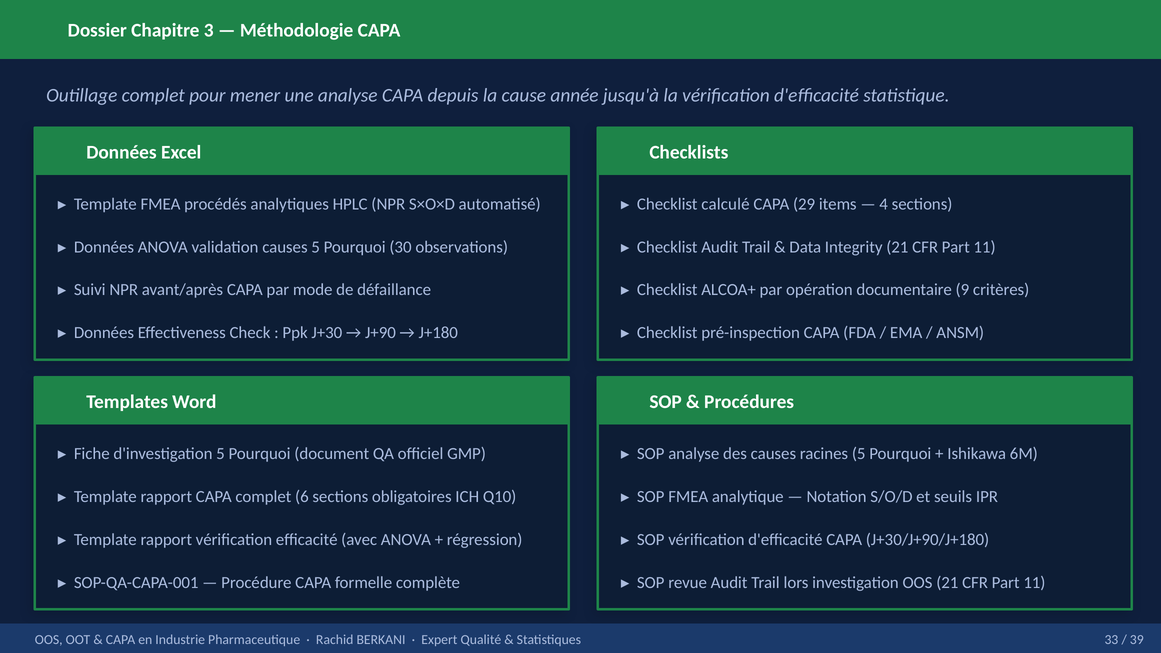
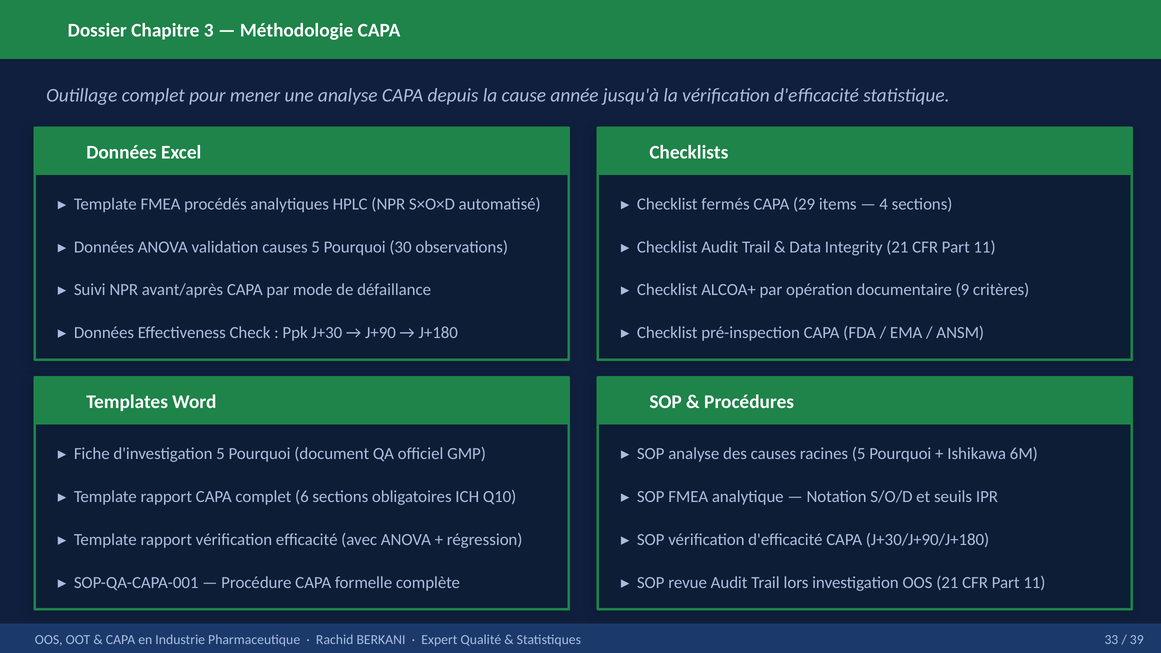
calculé: calculé -> fermés (725, 204)
